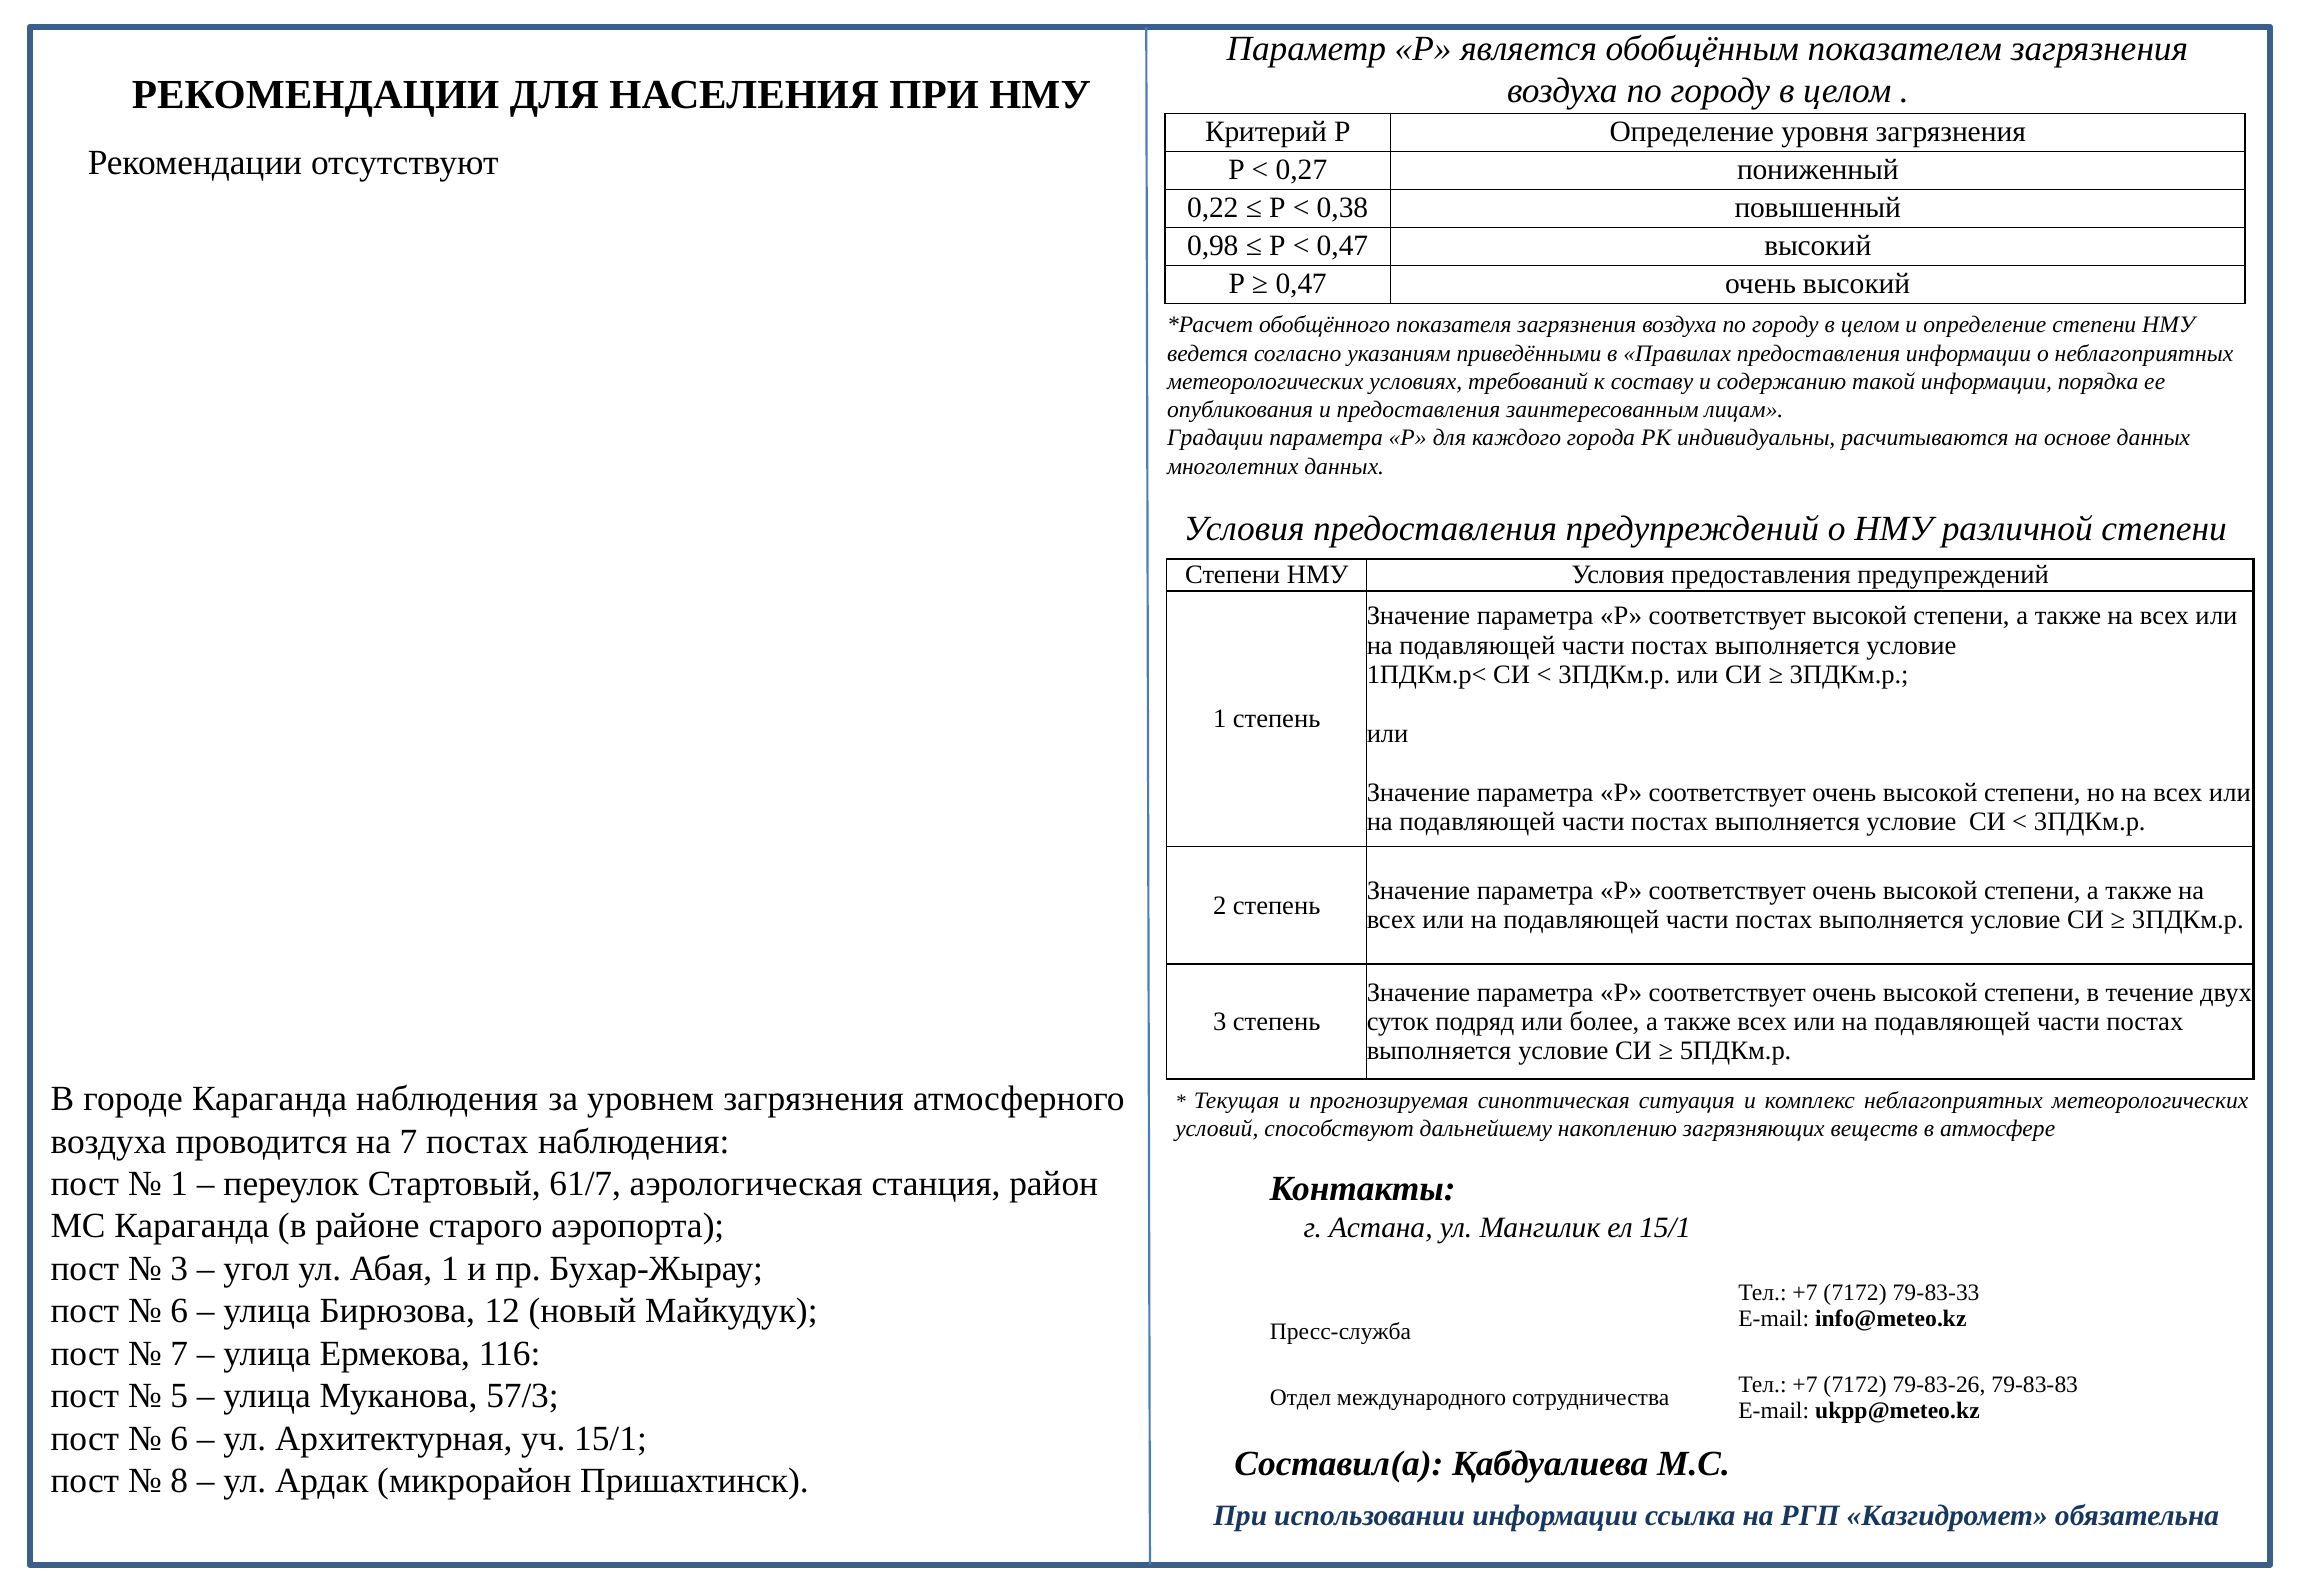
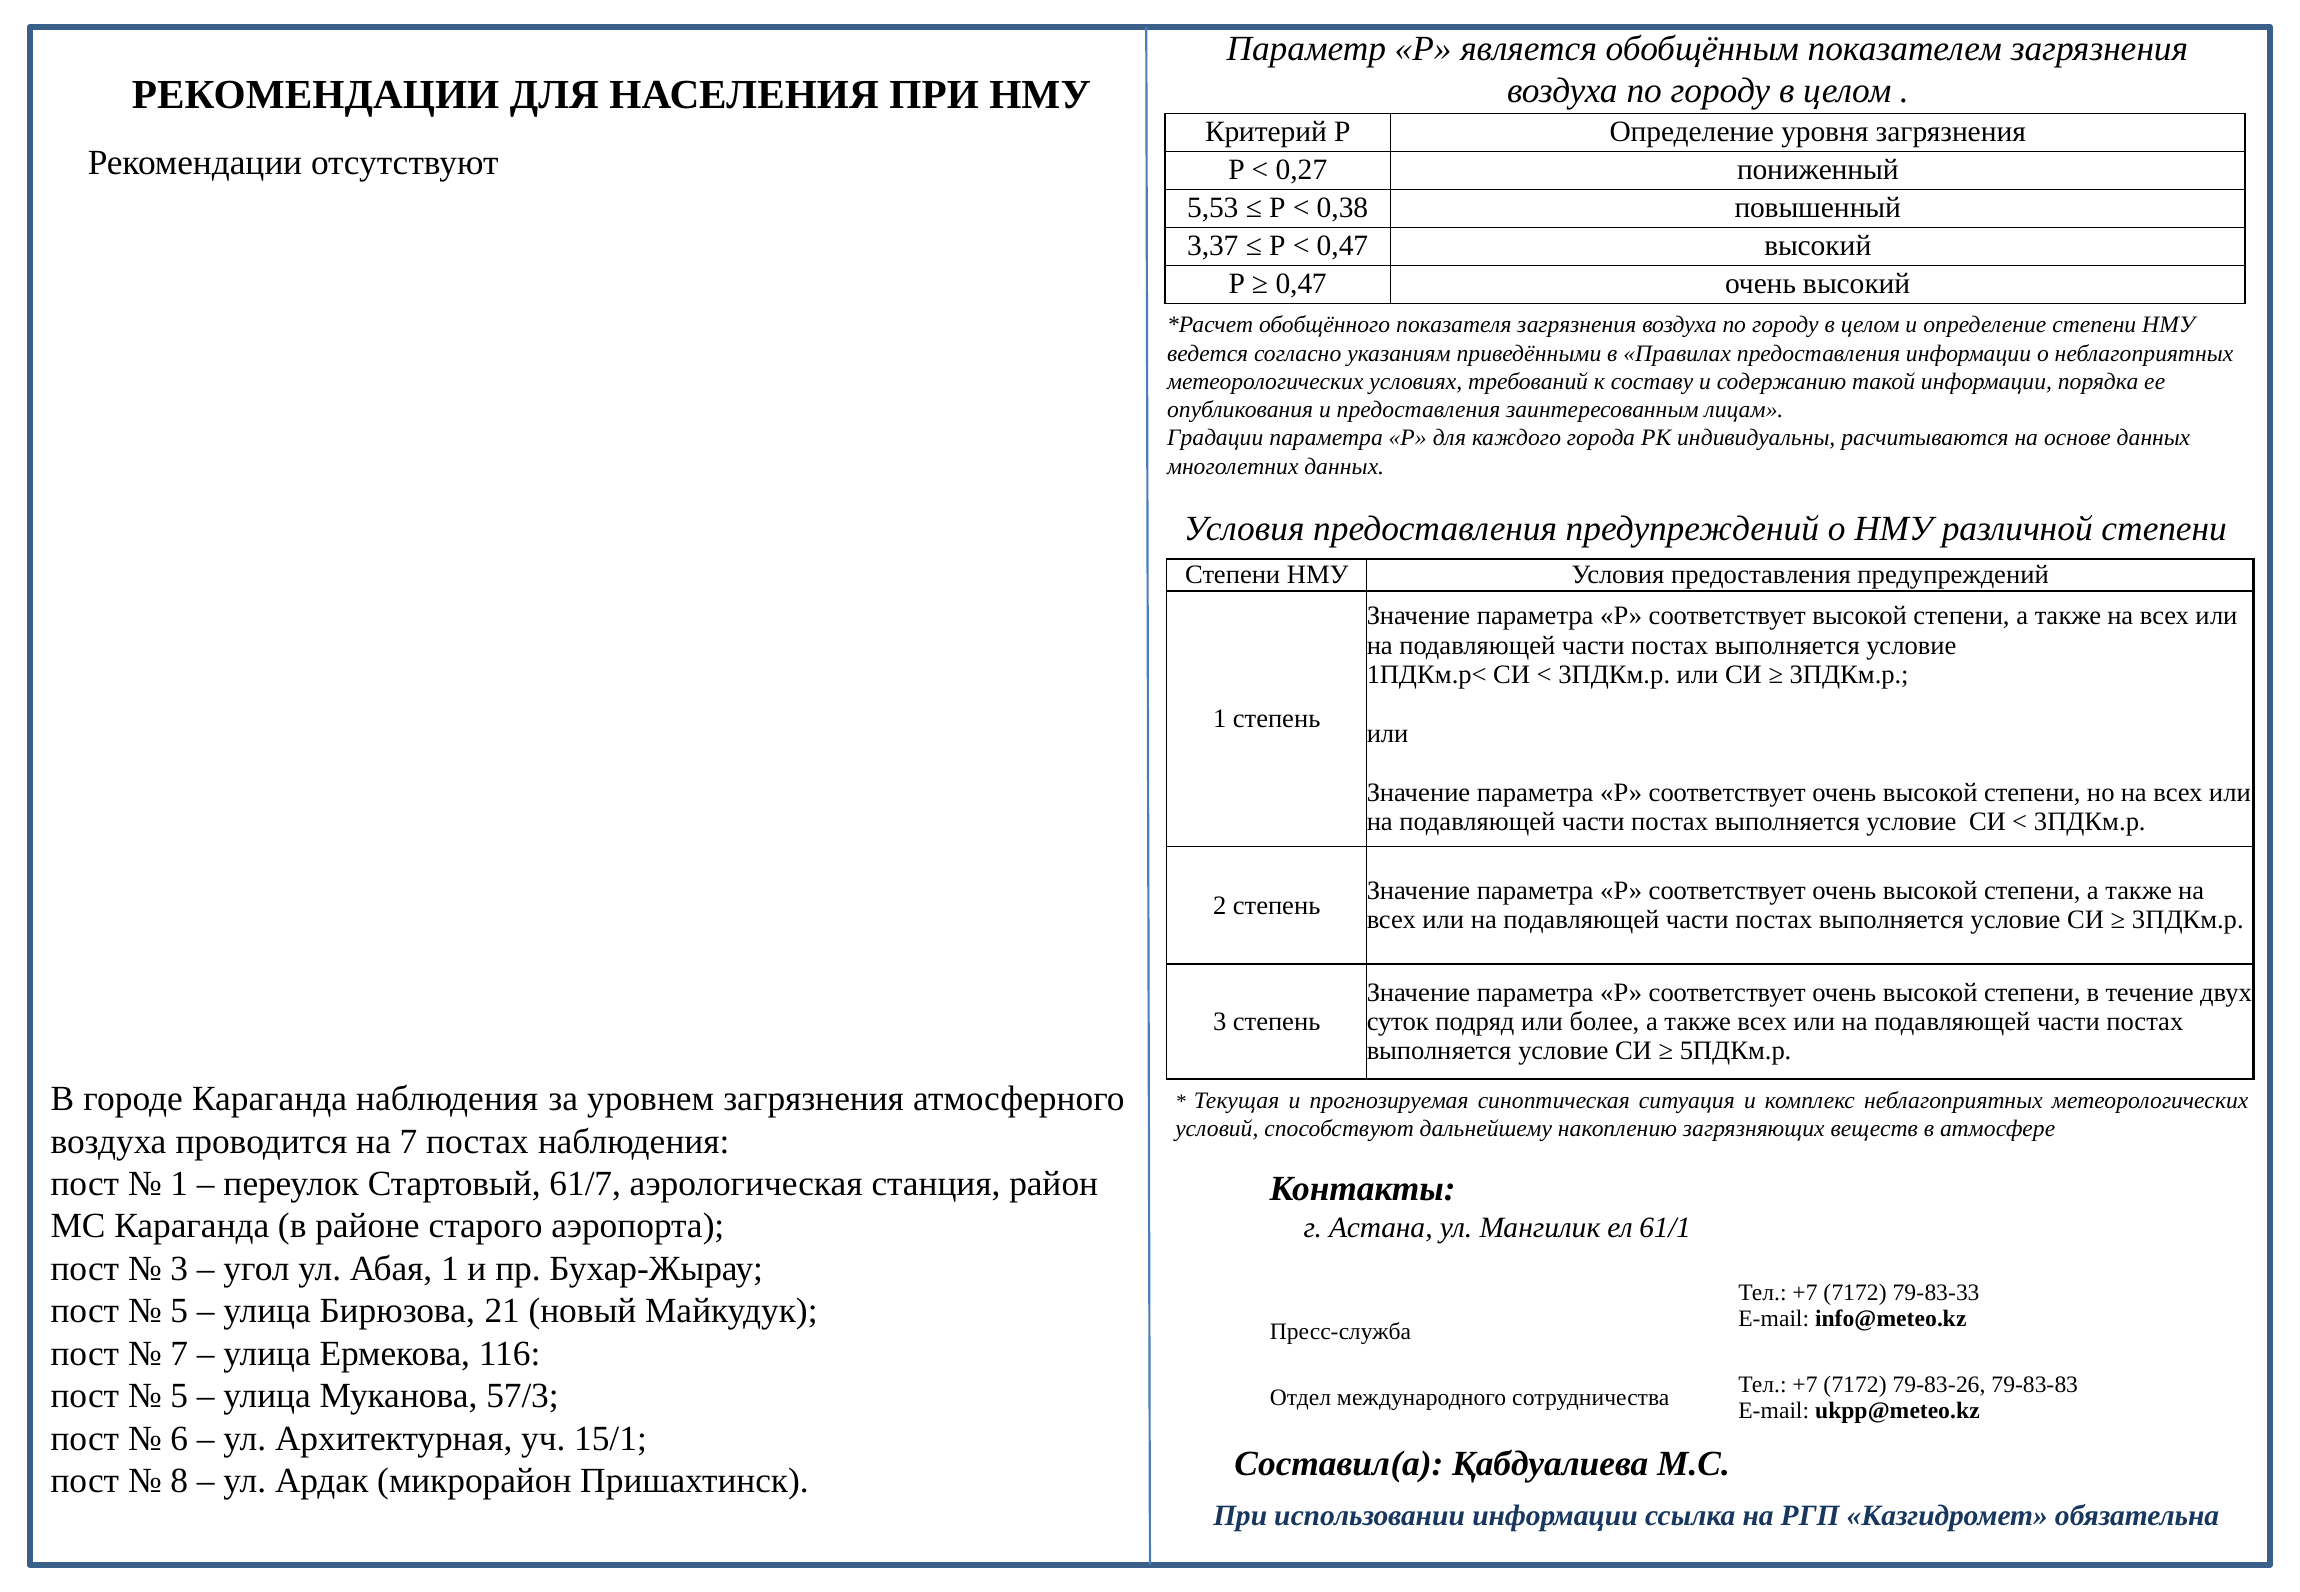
0,22: 0,22 -> 5,53 (1213, 208)
0,98: 0,98 -> 3,37 (1213, 246)
ел 15/1: 15/1 -> 61/1 (1665, 1228)
6: 6 -> 5 (179, 1311)
12: 12 -> 21 (502, 1311)
